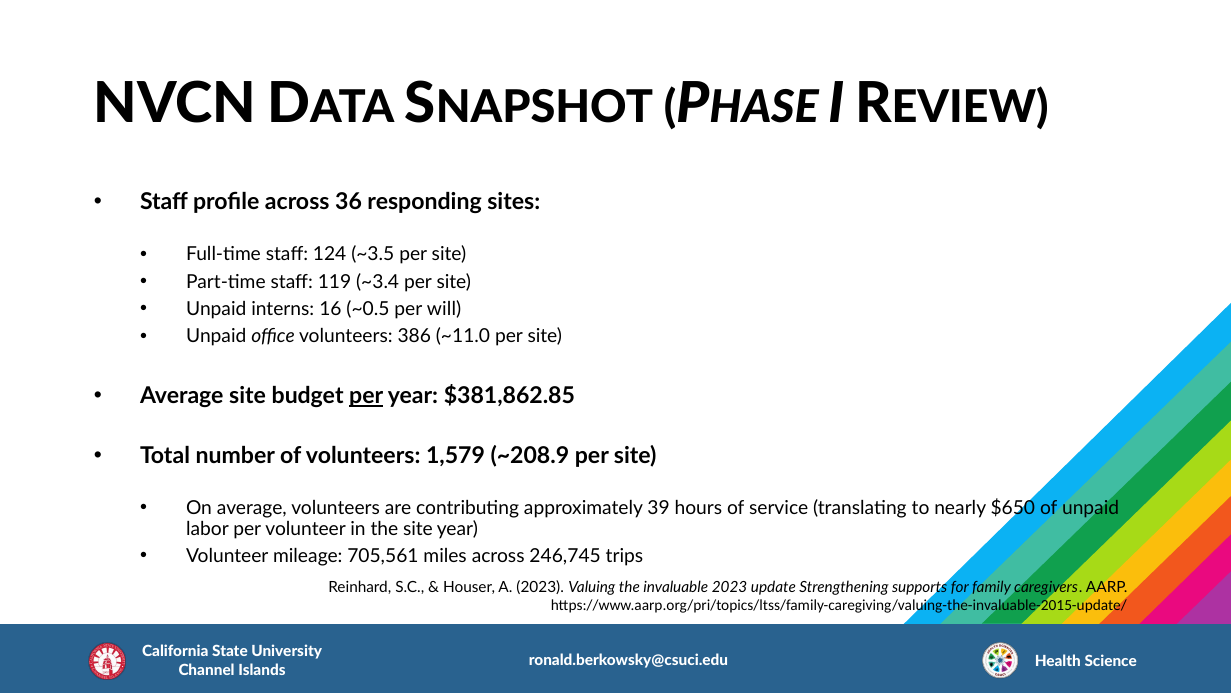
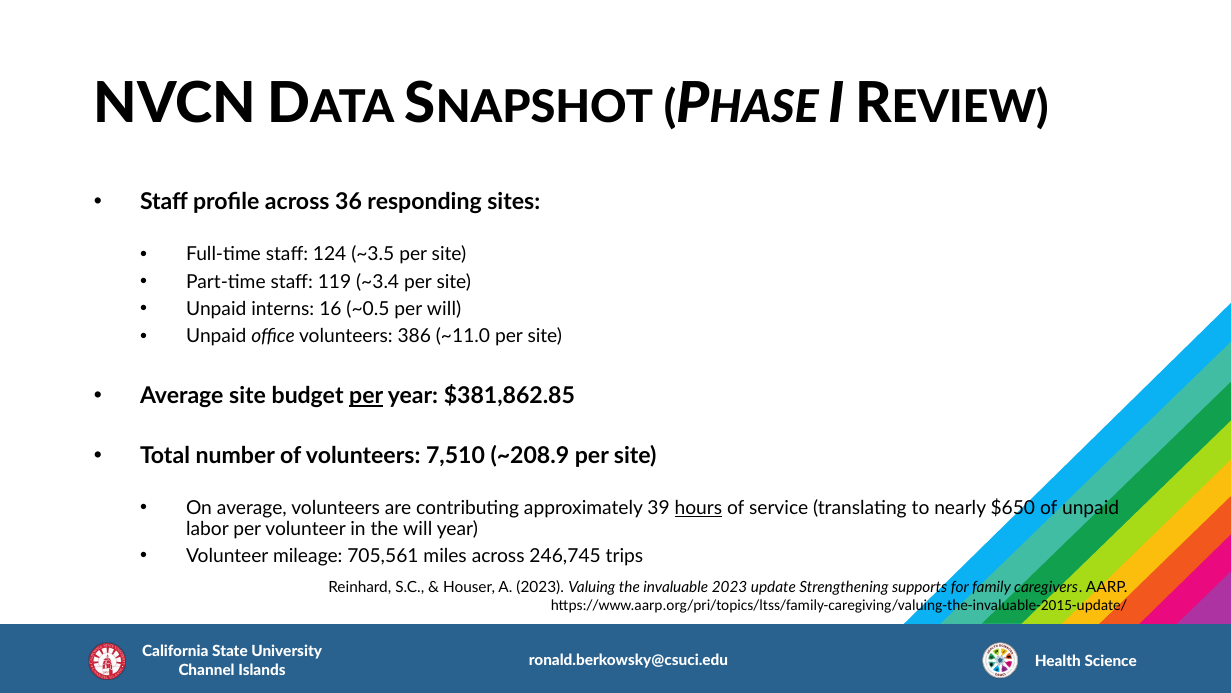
1,579: 1,579 -> 7,510 (455, 456)
hours underline: none -> present (698, 508)
the site: site -> will (418, 528)
